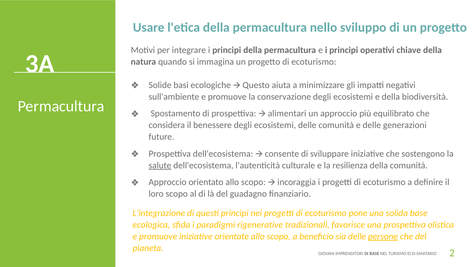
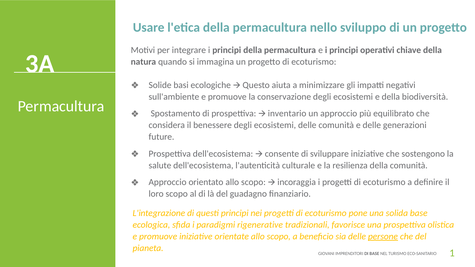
alimentari: alimentari -> inventario (287, 114)
salute underline: present -> none (160, 165)
2: 2 -> 1 (452, 253)
